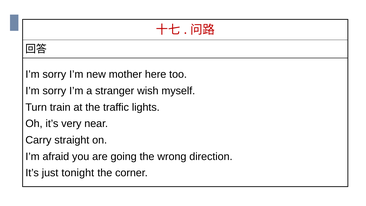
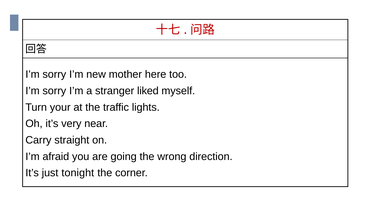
wish: wish -> liked (148, 91)
train: train -> your (60, 107)
